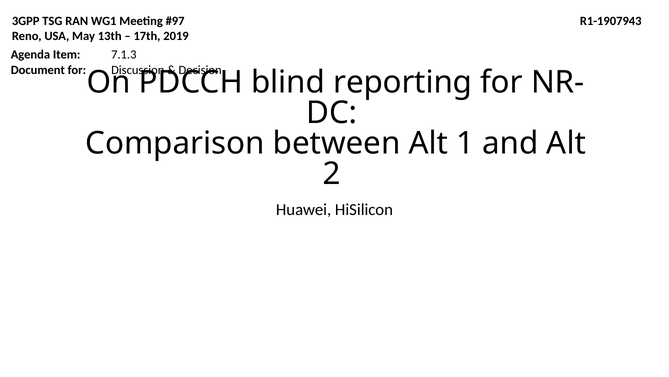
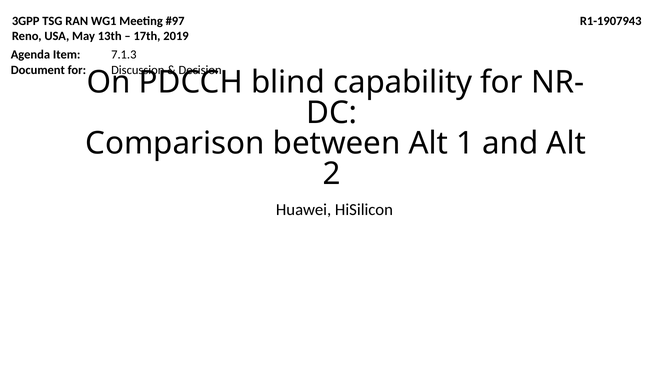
reporting: reporting -> capability (403, 82)
